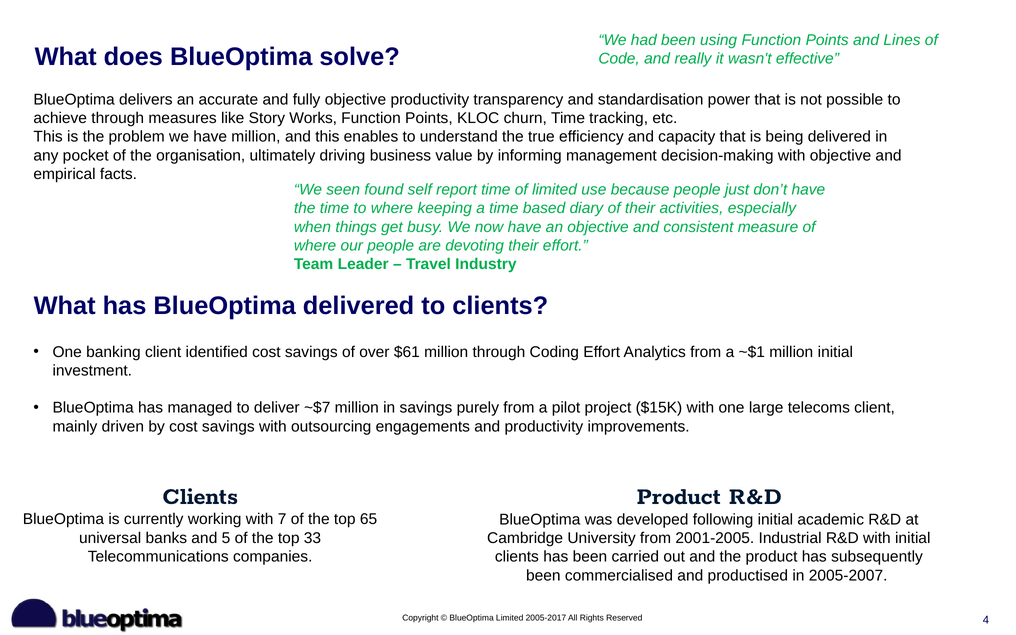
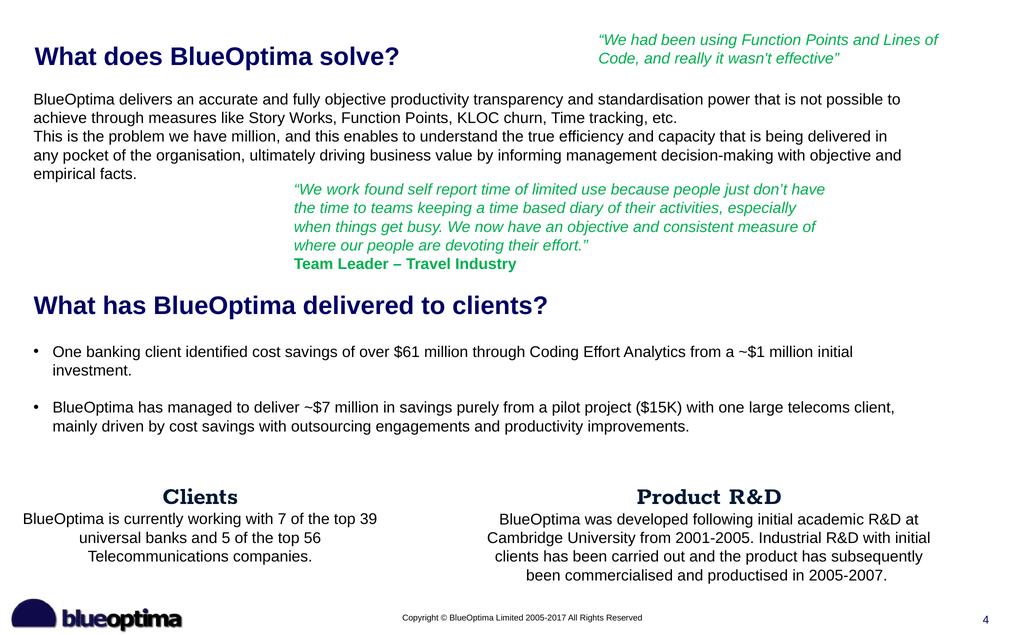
seen: seen -> work (343, 190)
to where: where -> teams (392, 208)
65: 65 -> 39 (369, 519)
33: 33 -> 56 (312, 538)
